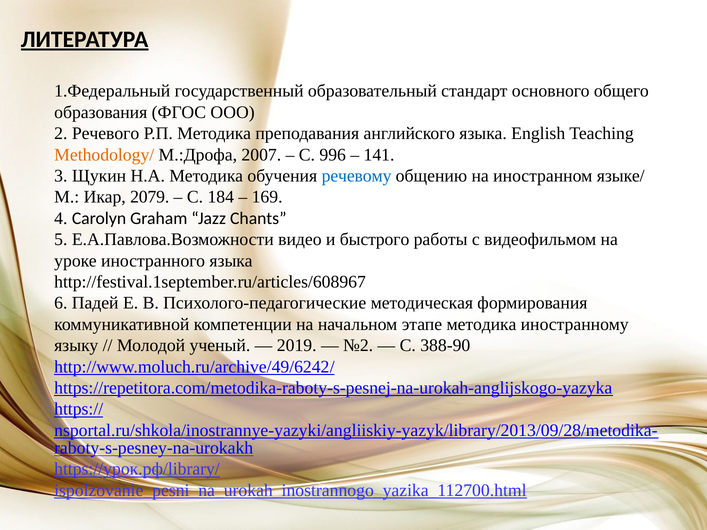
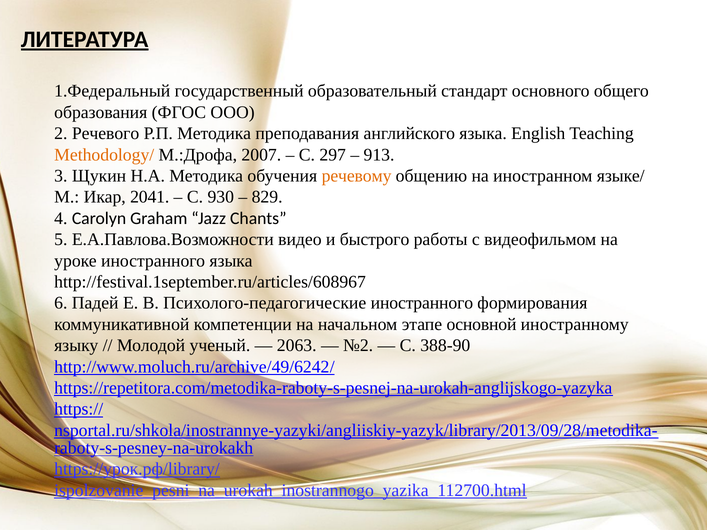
996: 996 -> 297 (333, 155)
141: 141 -> 913 (379, 155)
речевому colour: blue -> orange (357, 176)
2079: 2079 -> 2041 (150, 197)
184: 184 -> 930 (221, 197)
169: 169 -> 829 (267, 197)
Психолого-педагогические методическая: методическая -> иностранного (422, 303)
этапе методика: методика -> основной (482, 324)
2019: 2019 -> 2063 (297, 346)
